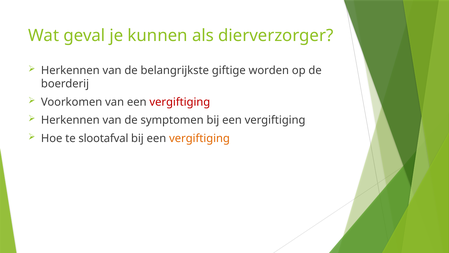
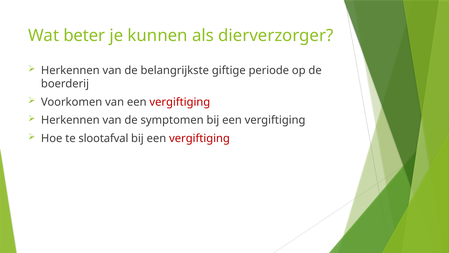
geval: geval -> beter (84, 35)
worden: worden -> periode (269, 70)
vergiftiging colour: orange -> red (200, 138)
